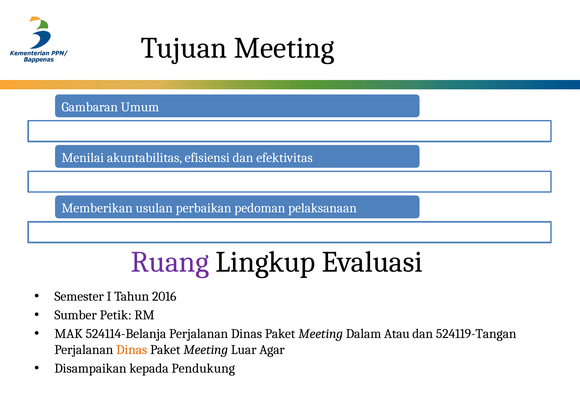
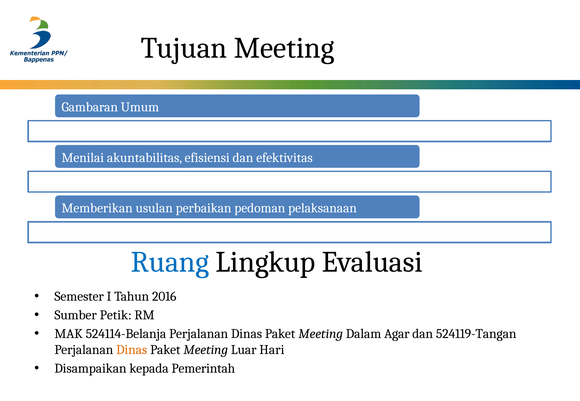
Ruang colour: purple -> blue (170, 262)
Atau: Atau -> Agar (397, 334)
Agar: Agar -> Hari (272, 350)
Pendukung: Pendukung -> Pemerintah (203, 369)
